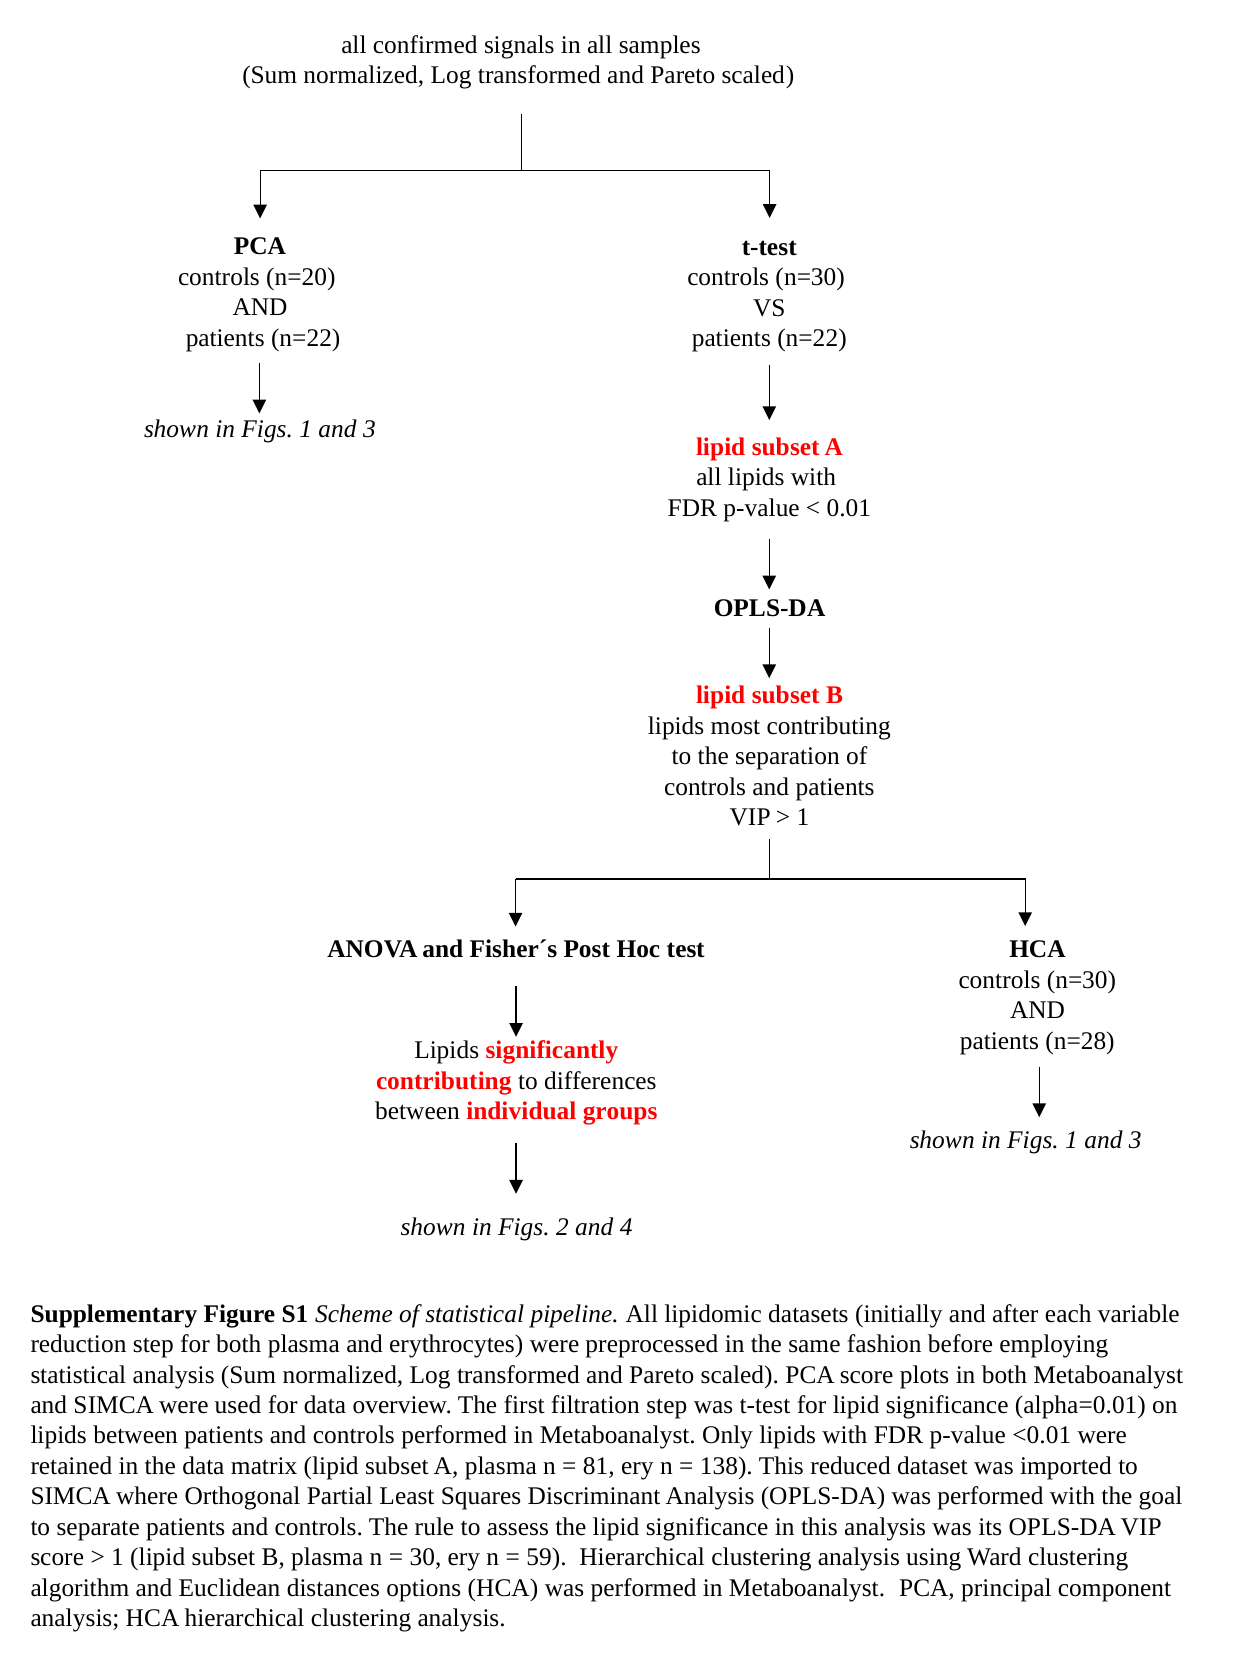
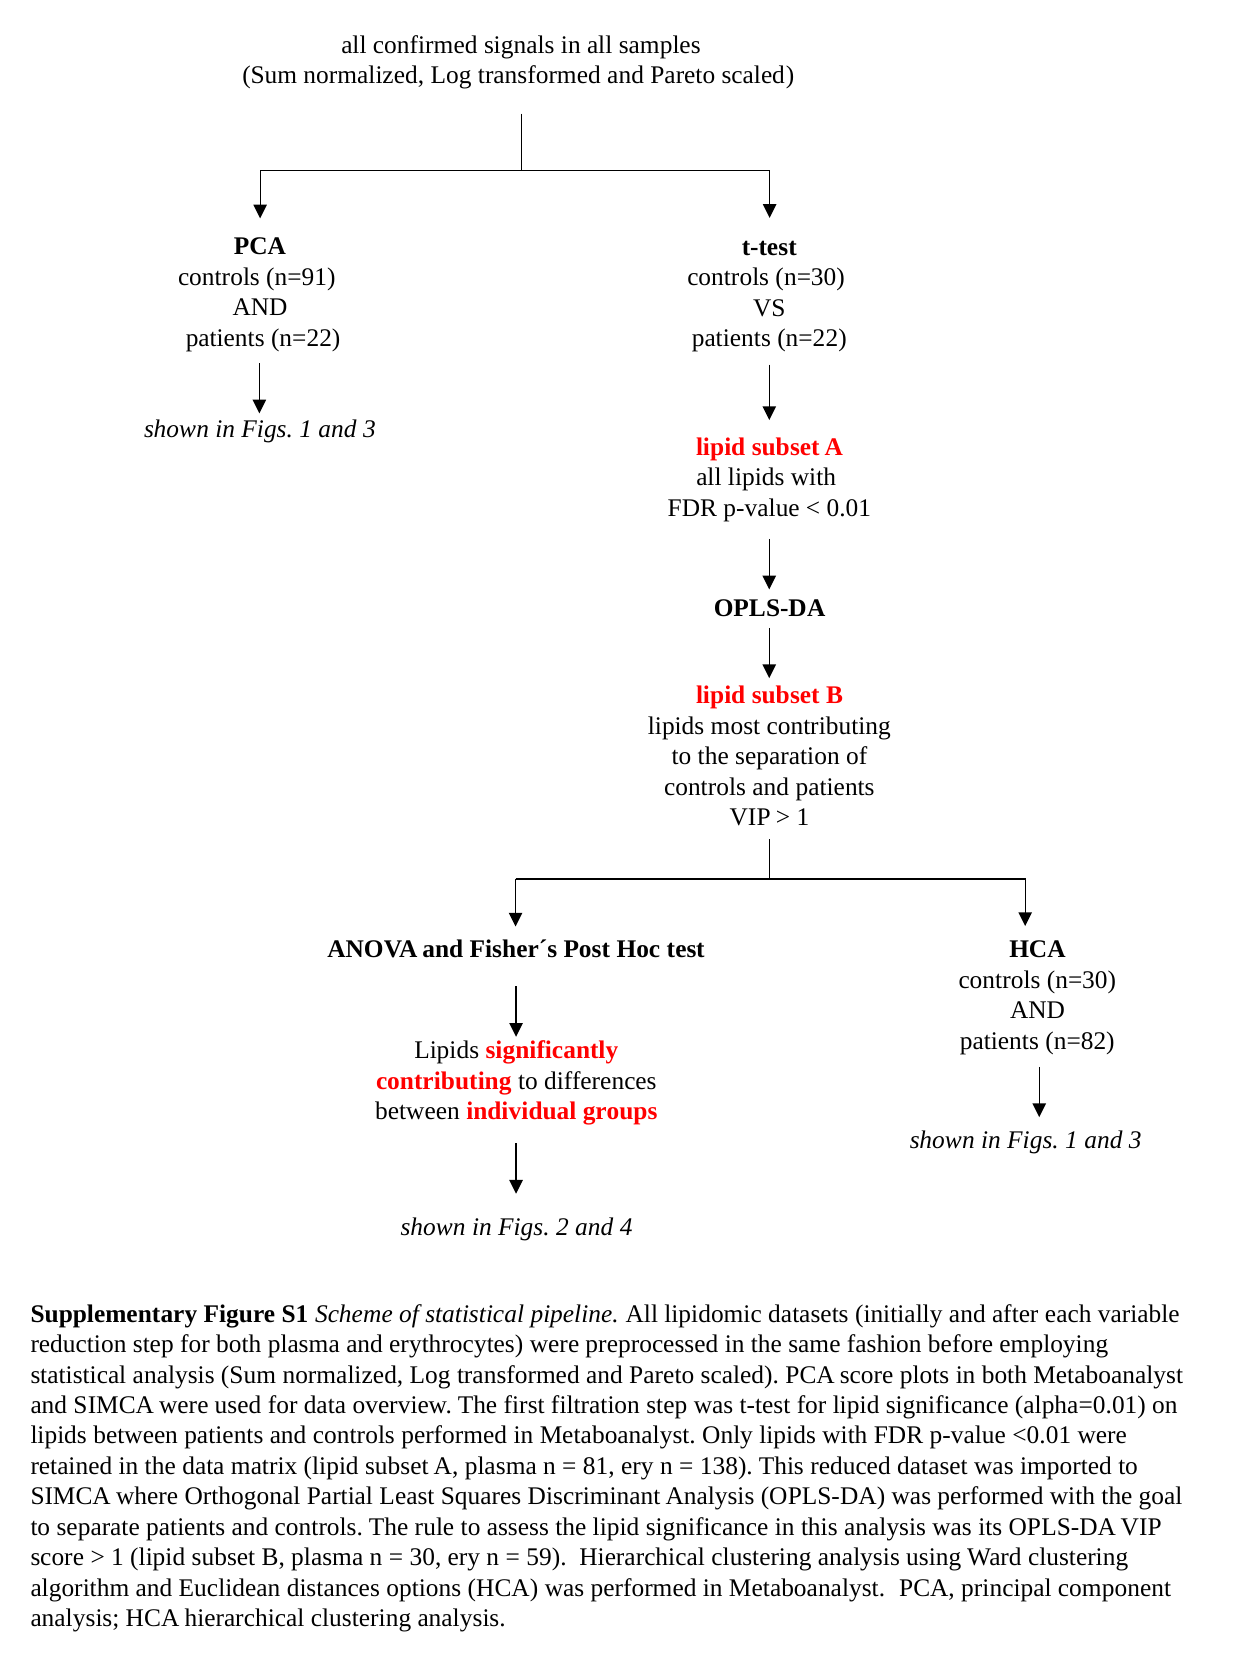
n=20: n=20 -> n=91 (301, 277)
n=28: n=28 -> n=82 (1080, 1041)
